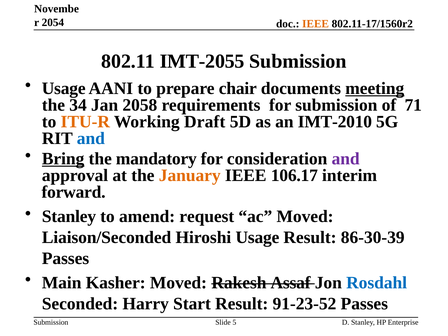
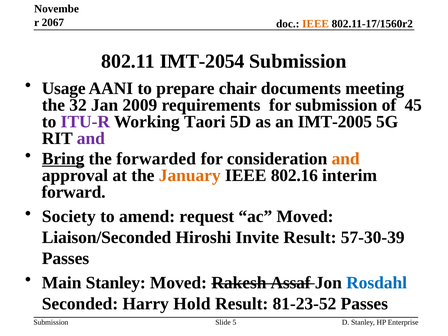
2054: 2054 -> 2067 (53, 22)
IMT-2055: IMT-2055 -> IMT-2054 (202, 61)
meeting underline: present -> none (375, 88)
34: 34 -> 32 (78, 105)
2058: 2058 -> 2009 (140, 105)
71: 71 -> 45 (413, 105)
ITU-R colour: orange -> purple (85, 122)
Draft: Draft -> Taori (205, 122)
IMT-2010: IMT-2010 -> IMT-2005 (335, 122)
and colour: blue -> purple (91, 139)
mandatory: mandatory -> forwarded (156, 159)
and colour: purple -> orange (346, 159)
106.17: 106.17 -> 802.16 (294, 175)
Stanley: Stanley -> Society (69, 216)
Hiroshi Usage: Usage -> Invite (257, 237)
86-30-39: 86-30-39 -> 57-30-39 (373, 237)
Main Kasher: Kasher -> Stanley (116, 283)
Start: Start -> Hold (192, 304)
91-23-52: 91-23-52 -> 81-23-52 (304, 304)
